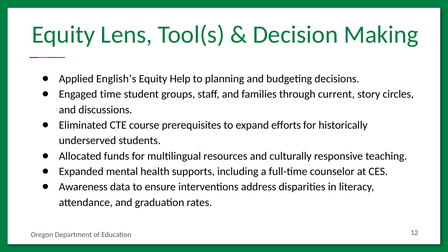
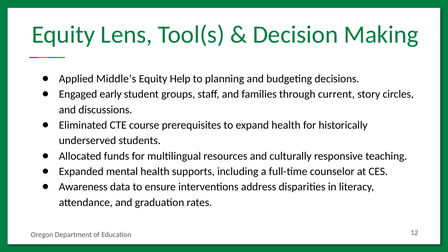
English’s: English’s -> Middle’s (116, 79)
time: time -> early (111, 94)
expand efforts: efforts -> health (286, 125)
